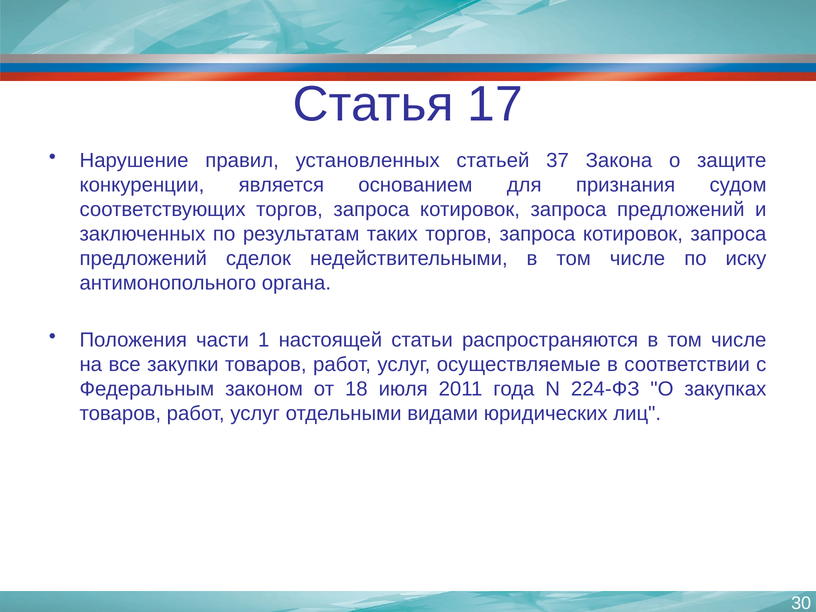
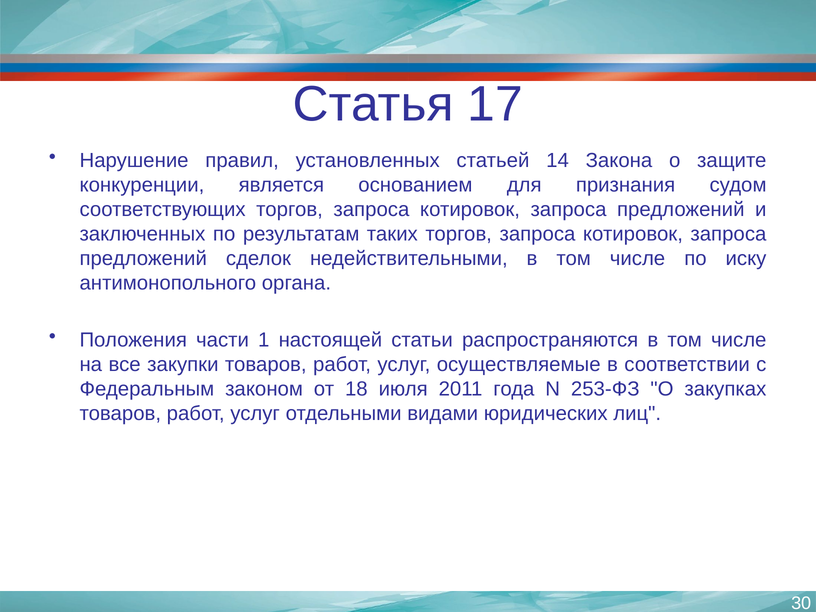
37: 37 -> 14 (558, 161)
224-ФЗ: 224-ФЗ -> 253-ФЗ (605, 389)
